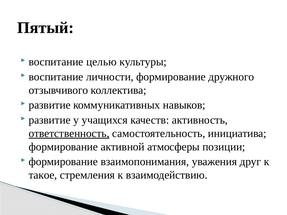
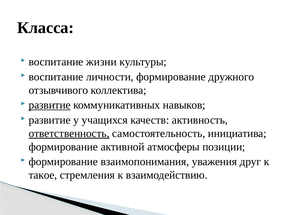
Пятый: Пятый -> Класса (46, 28)
целью: целью -> жизни (101, 62)
развитие underline: none -> present (50, 105)
